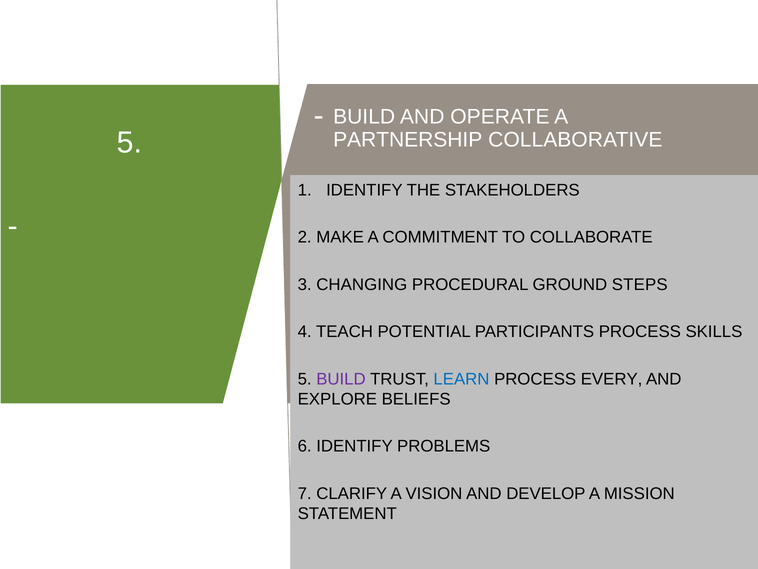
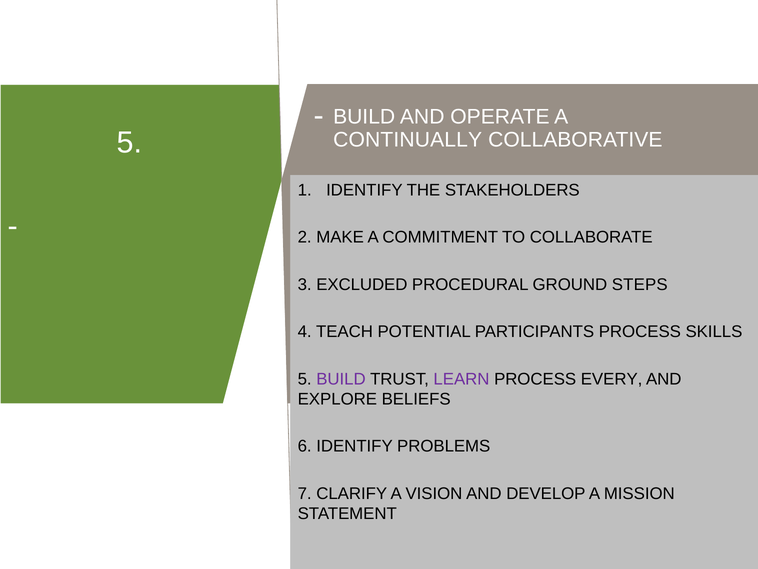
PARTNERSHIP: PARTNERSHIP -> CONTINUALLY (408, 139)
CHANGING: CHANGING -> EXCLUDED (362, 284)
LEARN colour: blue -> purple (461, 379)
